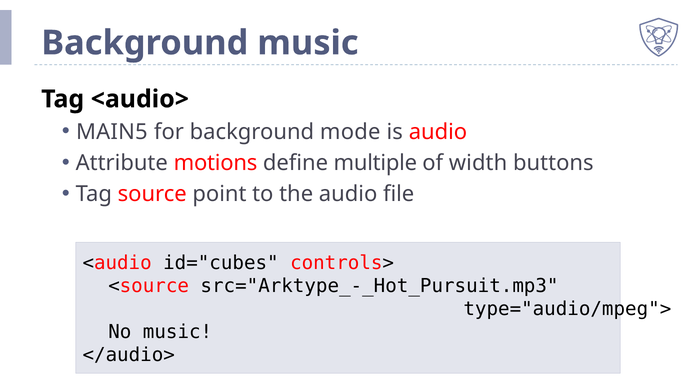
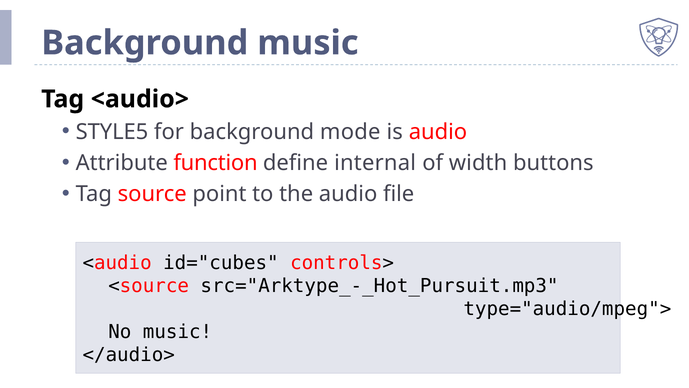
MAIN5: MAIN5 -> STYLE5 (112, 132)
motions: motions -> function (216, 163)
multiple: multiple -> internal (375, 163)
